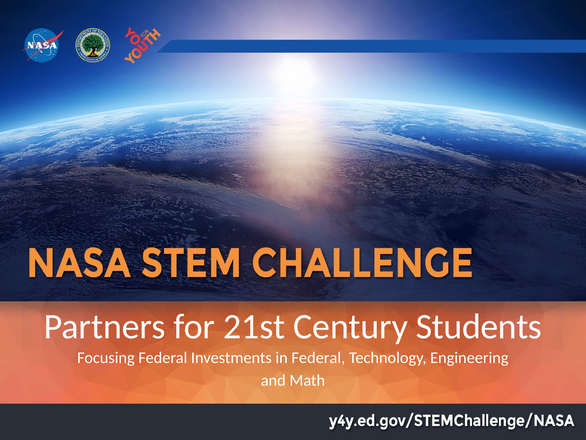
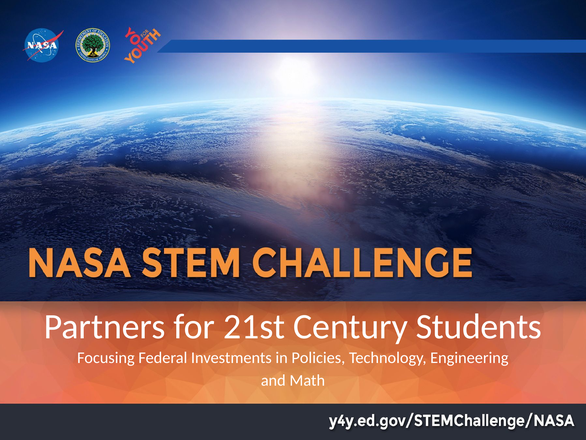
in Federal: Federal -> Policies (318, 357)
